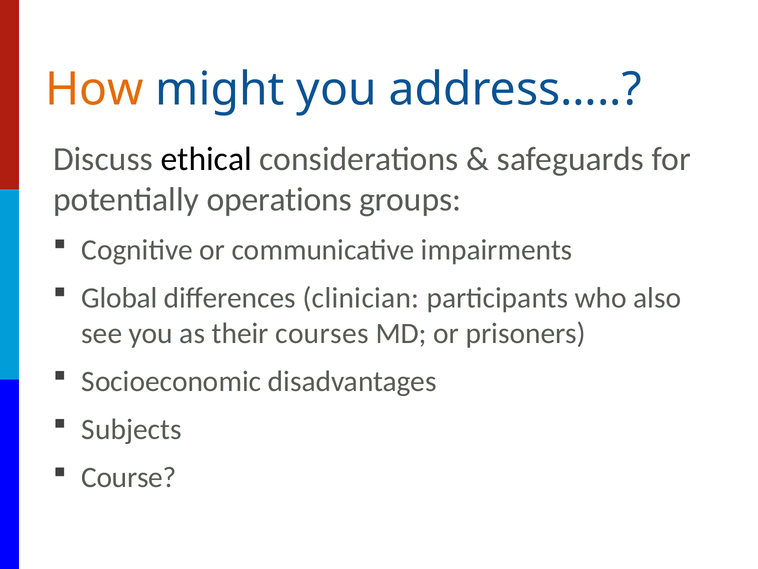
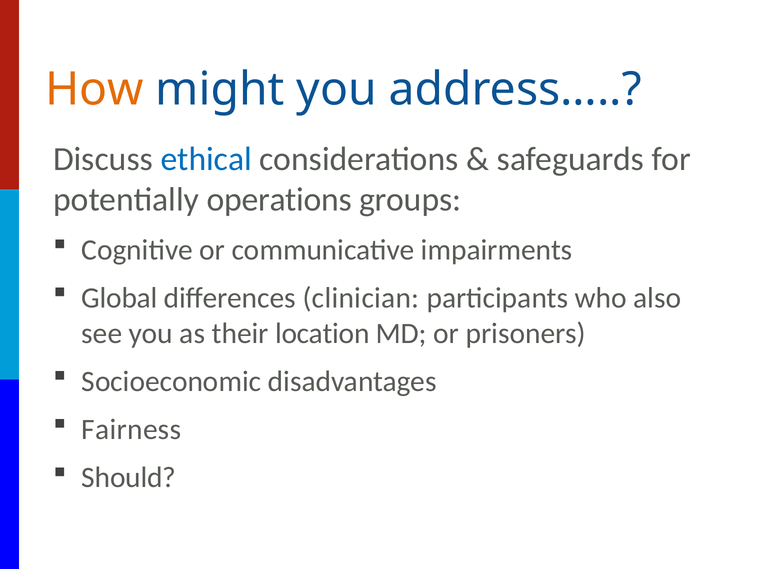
ethical colour: black -> blue (206, 159)
courses: courses -> location (322, 333)
Subjects: Subjects -> Fairness (131, 429)
Course: Course -> Should (129, 477)
